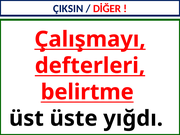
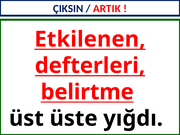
DİĞER: DİĞER -> ARTIK (107, 9)
Çalışmayı: Çalışmayı -> Etkilenen (90, 39)
